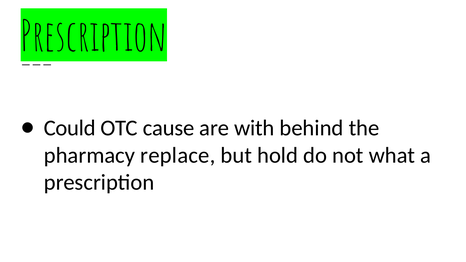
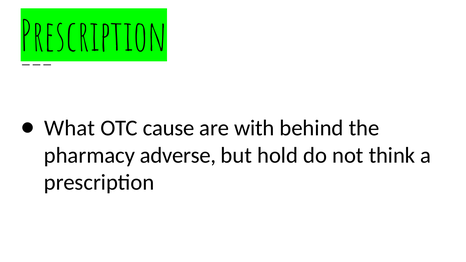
Could: Could -> What (70, 128)
replace: replace -> adverse (178, 155)
what: what -> think (392, 155)
